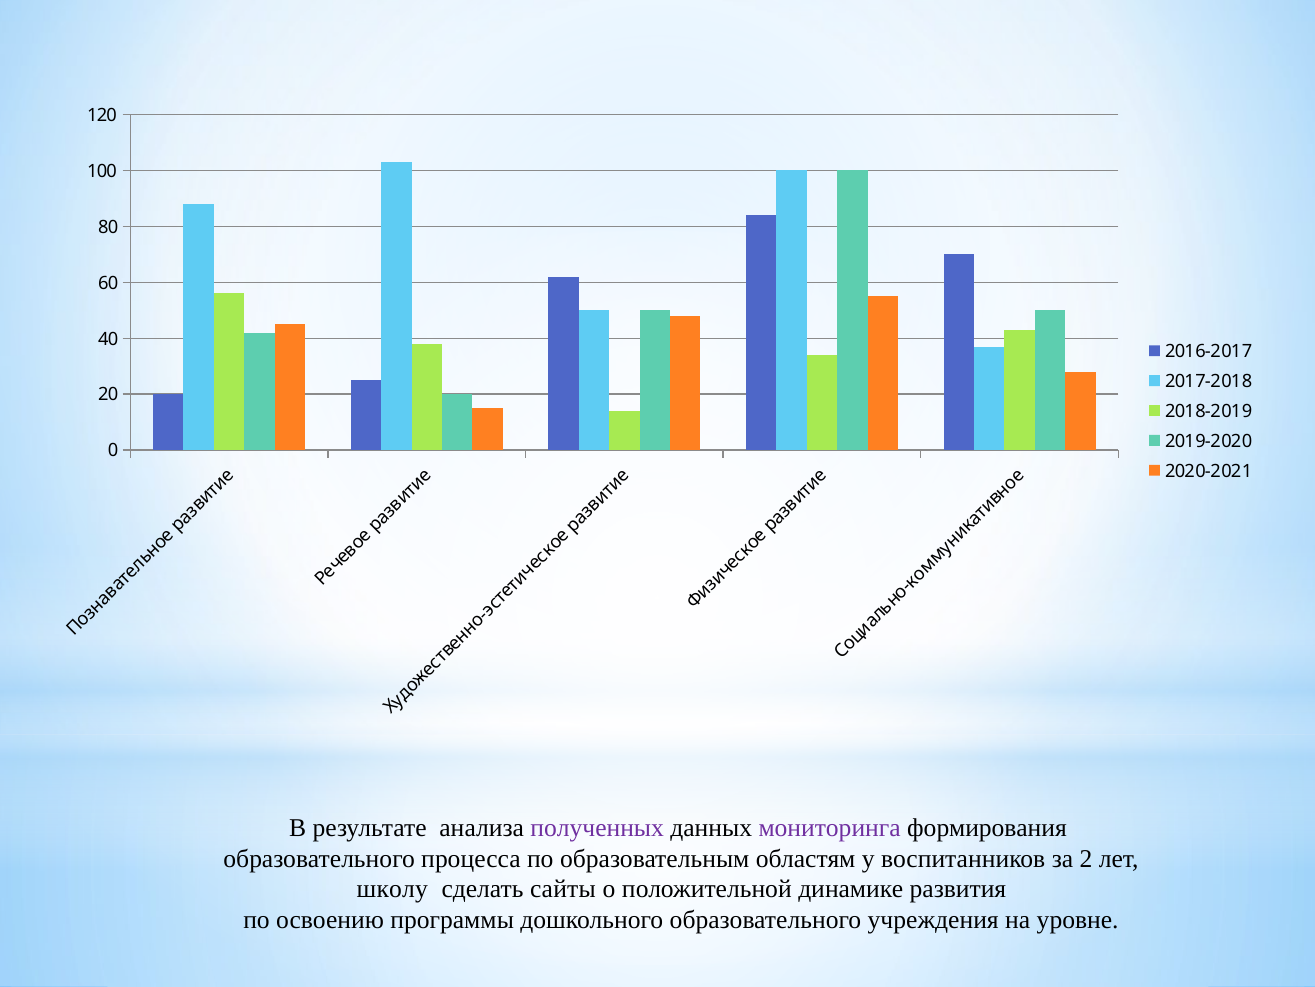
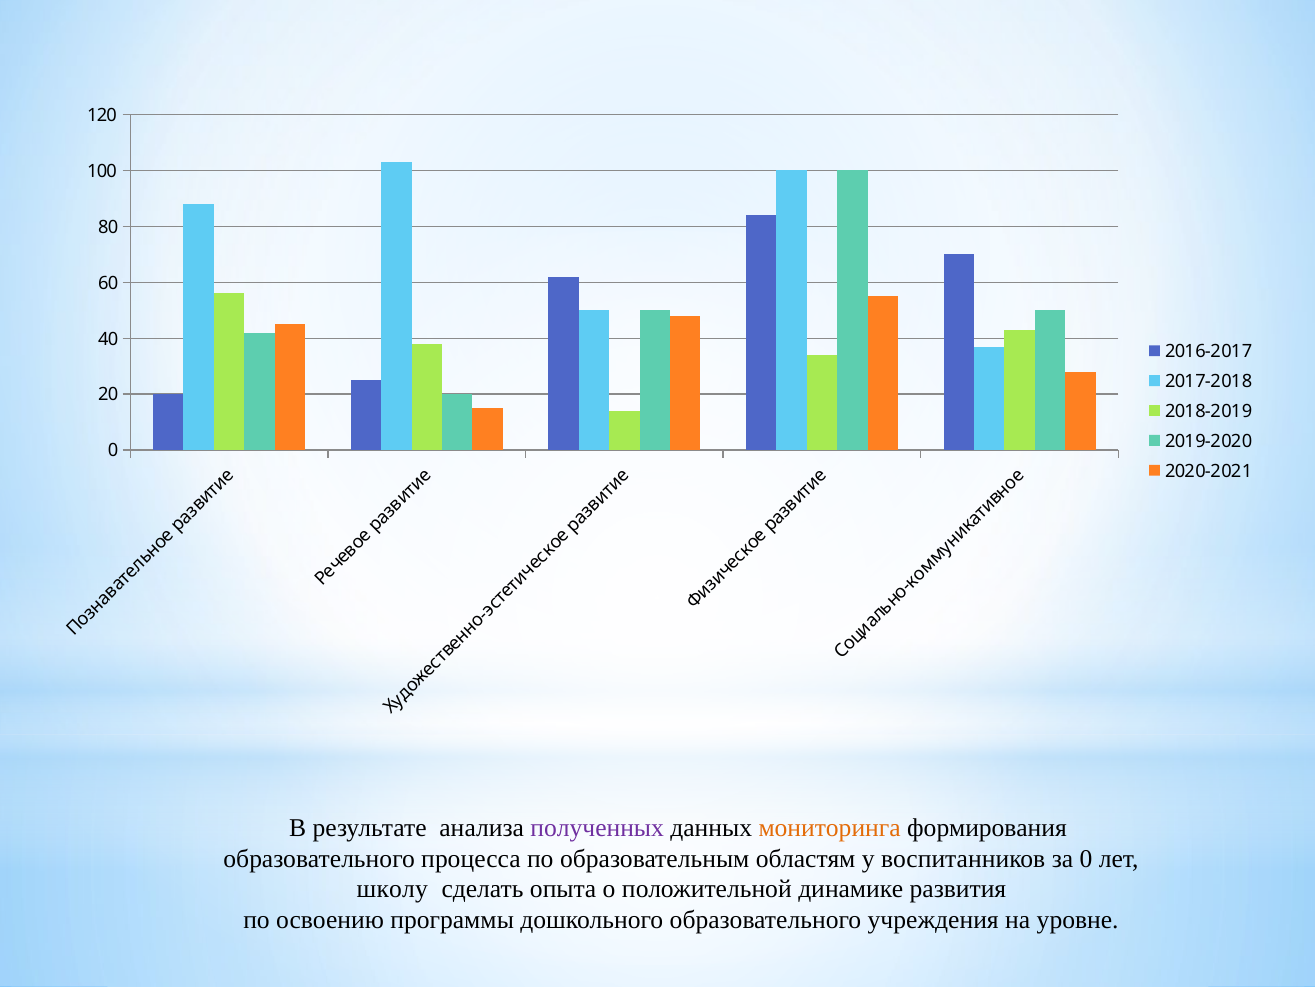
мониторинга colour: purple -> orange (830, 827)
за 2: 2 -> 0 (1086, 858)
сайты: сайты -> опыта (563, 889)
